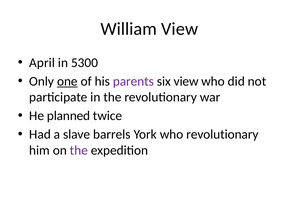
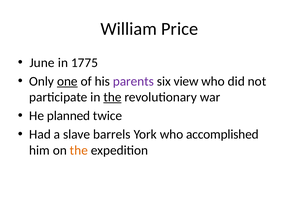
William View: View -> Price (180, 29)
April: April -> June (42, 63)
5300: 5300 -> 1775 (84, 63)
the underline: none -> present (112, 97)
who revolutionary: revolutionary -> accomplished (222, 135)
the colour: purple -> orange (79, 150)
